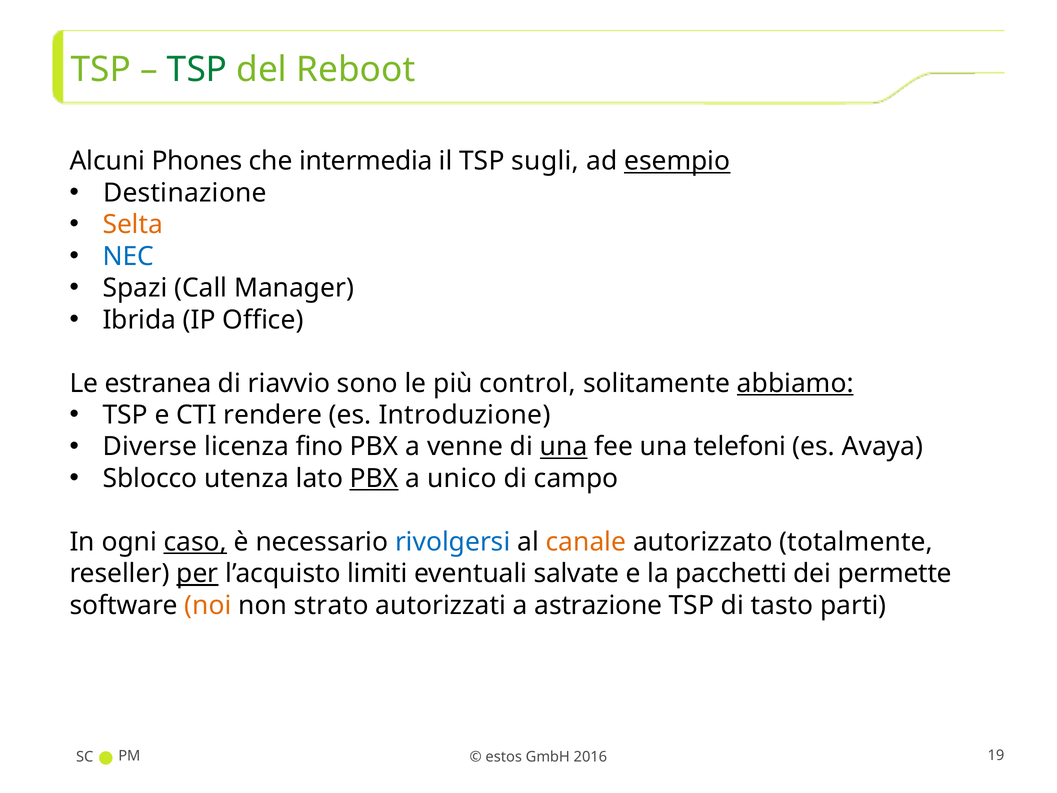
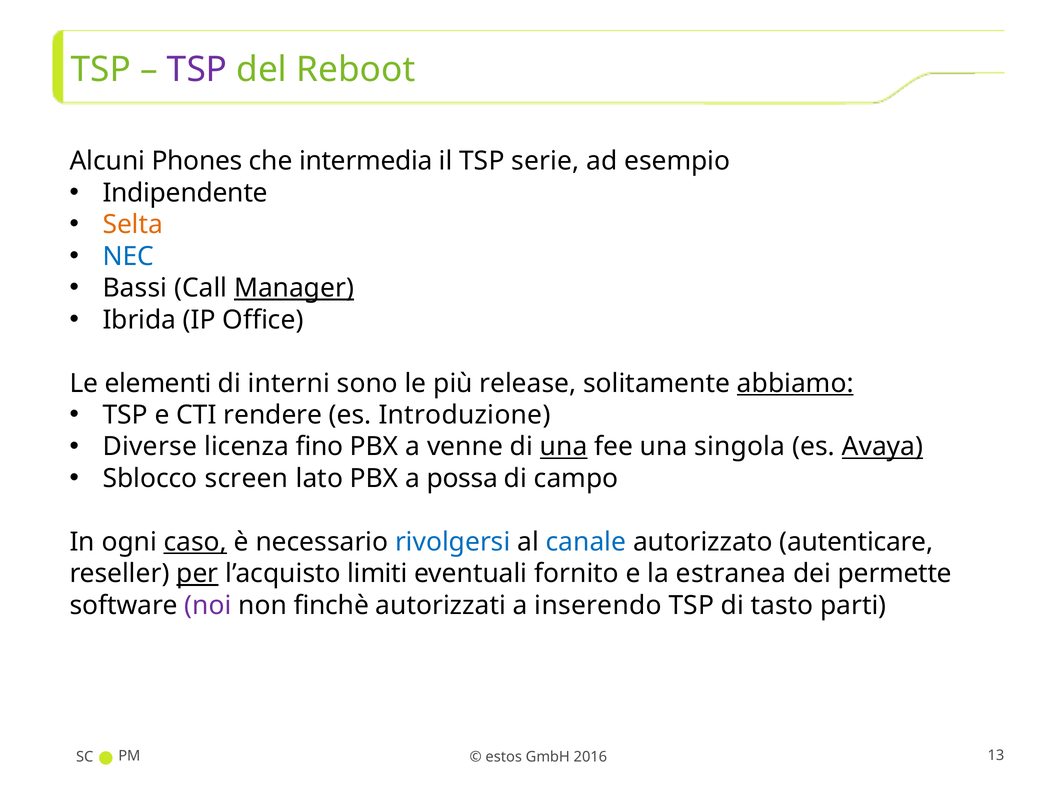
TSP colour: green -> purple (197, 69)
sugli: sugli -> serie (545, 161)
esempio underline: present -> none (677, 161)
Destinazione: Destinazione -> Indipendente (185, 193)
Spazi: Spazi -> Bassi (135, 288)
Manager underline: none -> present (294, 288)
estranea: estranea -> elementi (158, 383)
riavvio: riavvio -> interni (289, 383)
control: control -> release (528, 383)
telefoni: telefoni -> singola (740, 447)
Avaya underline: none -> present (882, 447)
utenza: utenza -> screen (246, 478)
PBX underline: present -> none (374, 478)
unico: unico -> possa (462, 478)
canale colour: orange -> blue (586, 542)
totalmente: totalmente -> autenticare (856, 542)
salvate: salvate -> fornito (577, 573)
pacchetti: pacchetti -> estranea (731, 573)
noi colour: orange -> purple (208, 605)
strato: strato -> finchè (331, 605)
astrazione: astrazione -> inserendo (598, 605)
19: 19 -> 13 (996, 755)
